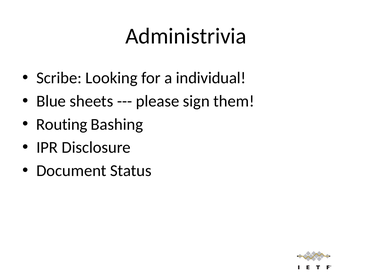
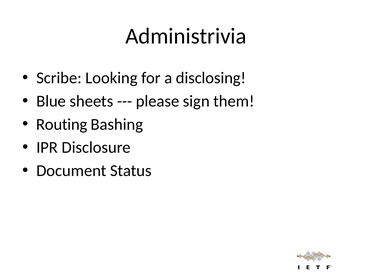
individual: individual -> disclosing (211, 78)
